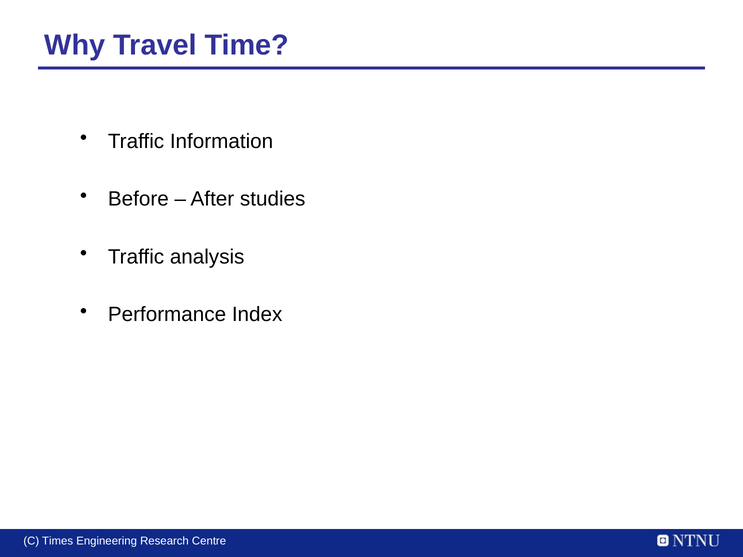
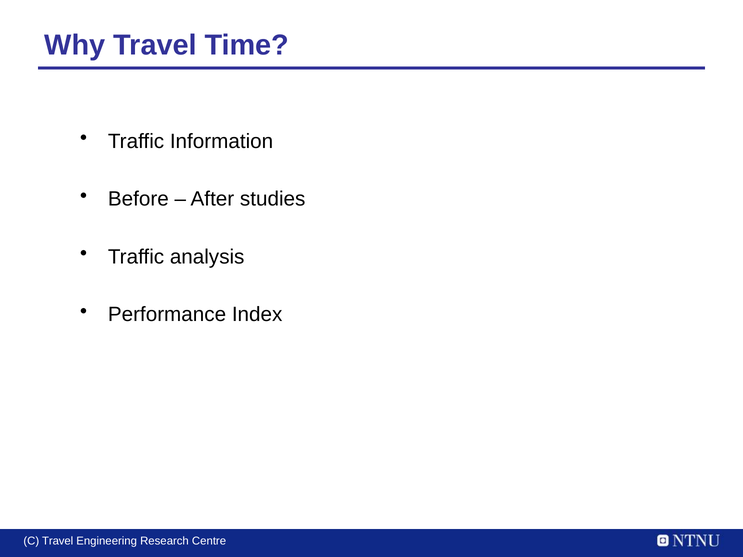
Times: Times -> Travel (58, 541)
